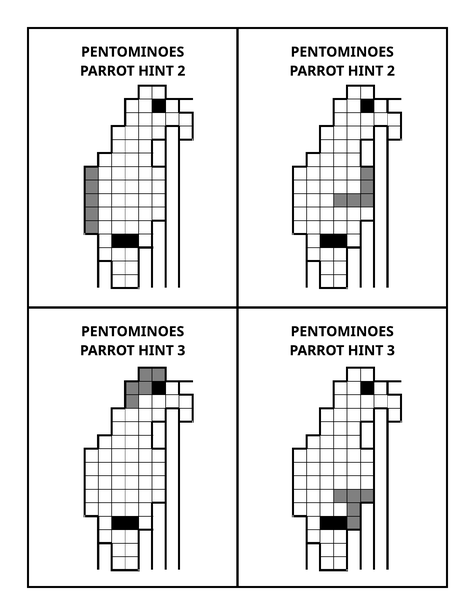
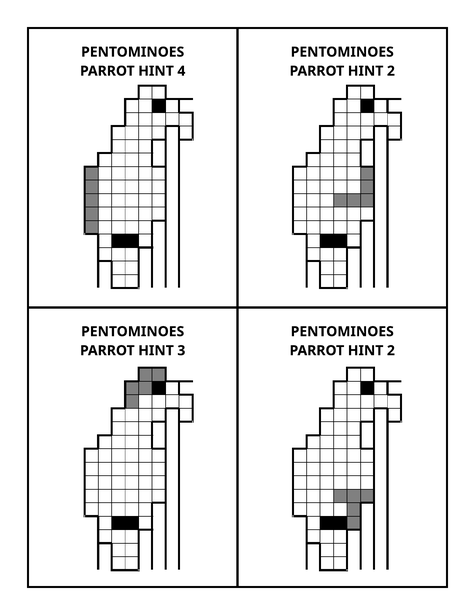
2: 2 -> 4 (181, 71)
3: 3 -> 2 (391, 350)
